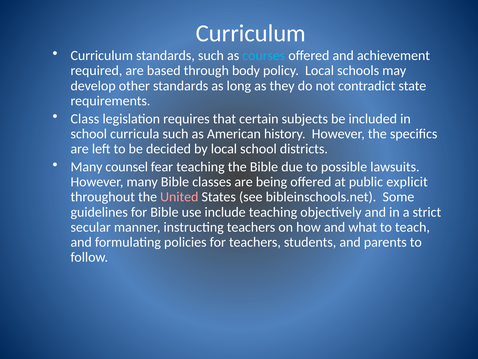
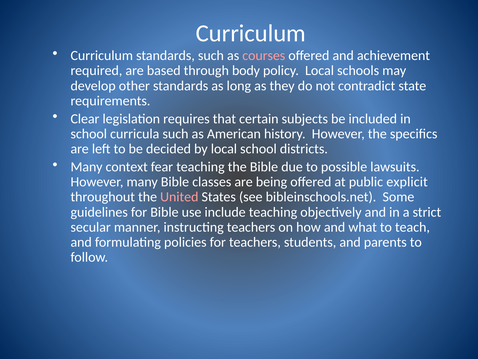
courses colour: light blue -> pink (264, 56)
Class: Class -> Clear (85, 119)
counsel: counsel -> context (127, 167)
